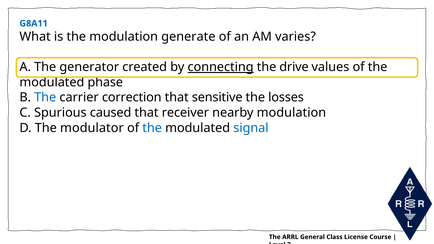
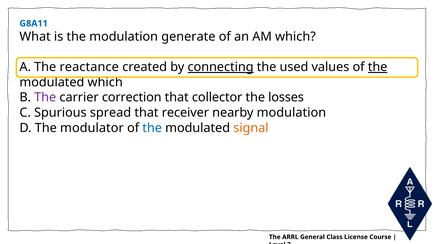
AM varies: varies -> which (295, 37)
generator: generator -> reactance (89, 67)
drive: drive -> used (294, 67)
the underline: none -> present (378, 67)
modulated phase: phase -> which (105, 82)
The colour: blue -> purple (45, 98)
sensitive: sensitive -> collector (217, 98)
caused: caused -> spread (111, 113)
signal colour: blue -> orange (251, 128)
